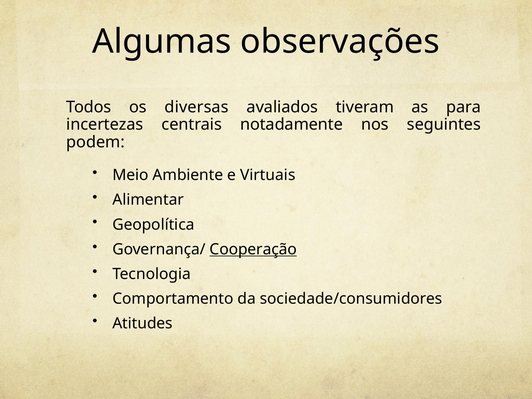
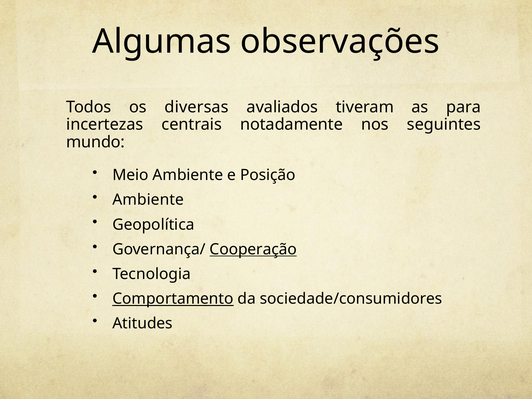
podem: podem -> mundo (96, 142)
Virtuais: Virtuais -> Posição (268, 175)
Alimentar: Alimentar -> Ambiente (148, 200)
Comportamento underline: none -> present (173, 299)
